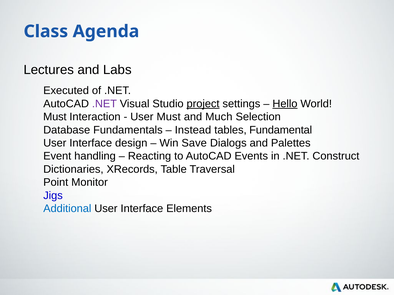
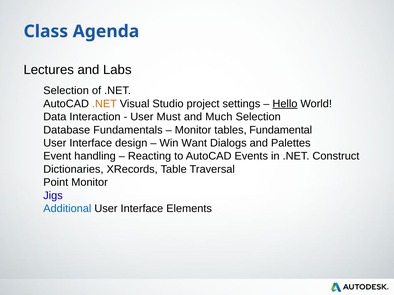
Executed: Executed -> Selection (66, 91)
.NET colour: purple -> orange (104, 104)
project underline: present -> none (203, 104)
Must: Must -> Data (55, 117)
Instead: Instead -> Monitor (193, 130)
Save: Save -> Want (194, 143)
